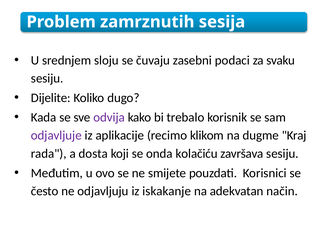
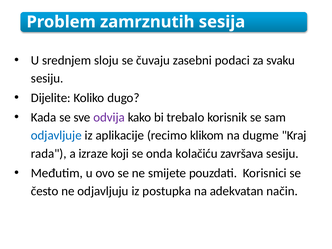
odjavljuje colour: purple -> blue (56, 135)
dosta: dosta -> izraze (93, 154)
iskakanje: iskakanje -> postupka (167, 191)
